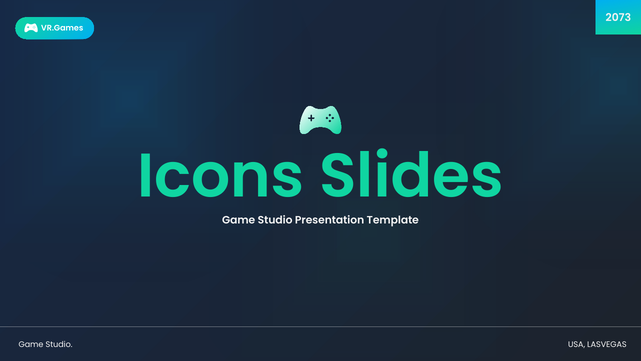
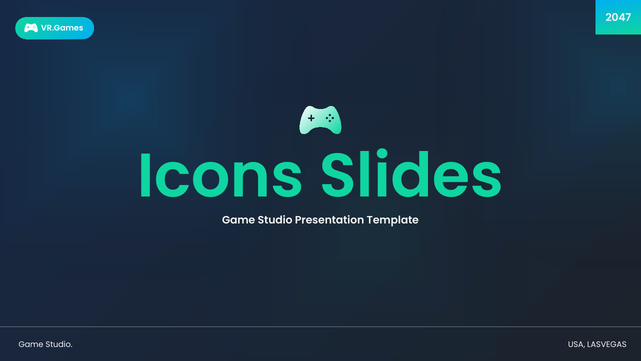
2073: 2073 -> 2047 (618, 18)
